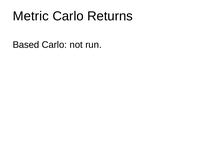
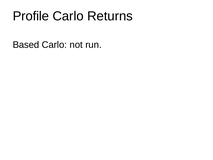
Metric: Metric -> Profile (31, 16)
